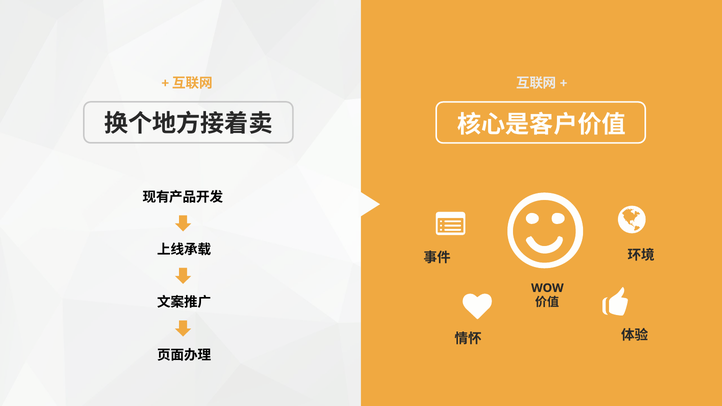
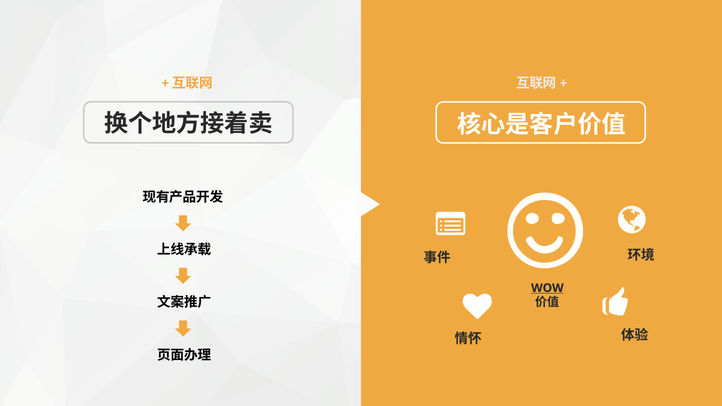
WOW underline: none -> present (547, 288)
